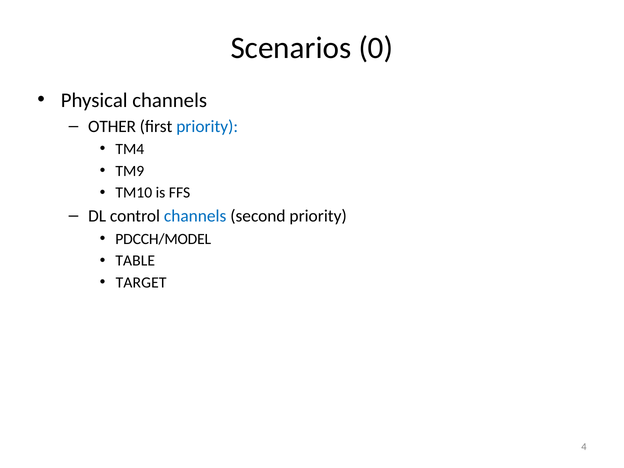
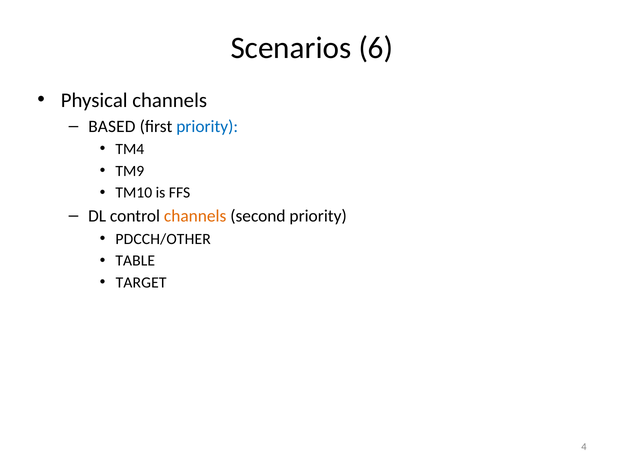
0: 0 -> 6 (376, 48)
OTHER: OTHER -> BASED (112, 126)
channels colour: blue -> orange (195, 216)
PDCCH/MODEL: PDCCH/MODEL -> PDCCH/OTHER (163, 239)
